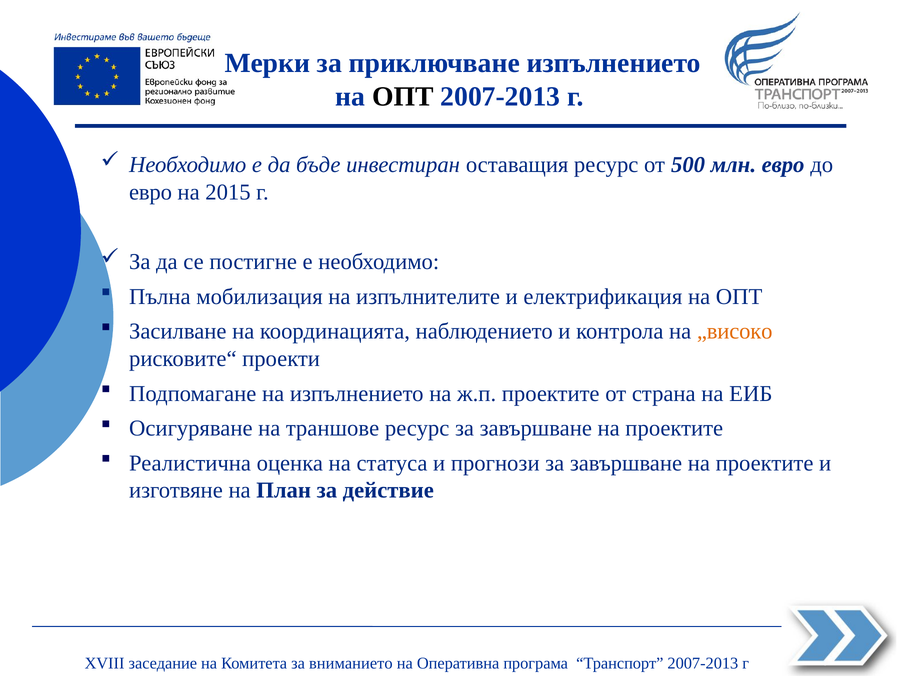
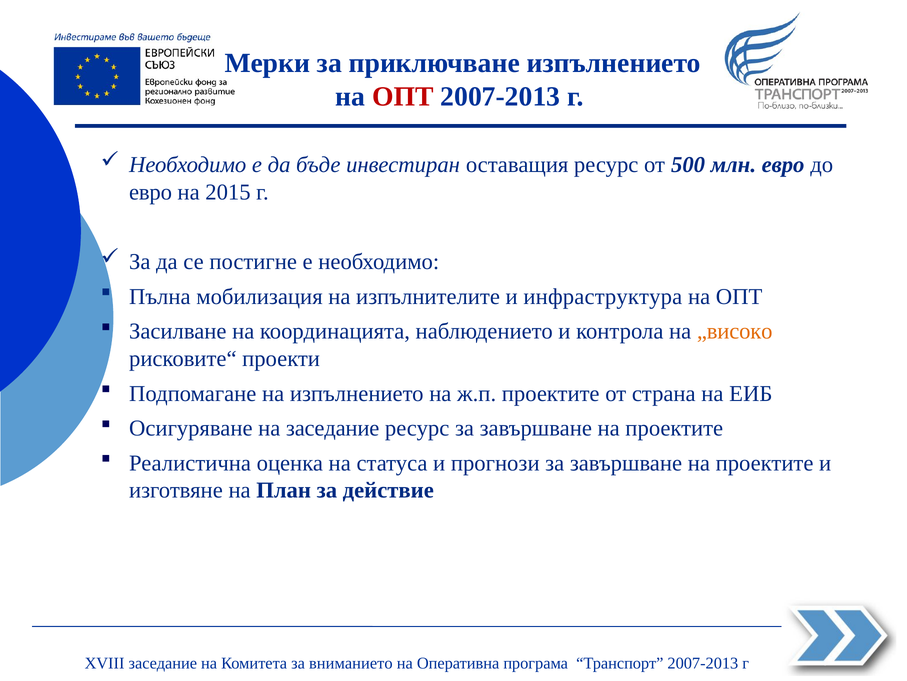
ОПТ colour: black -> red (403, 96)
електрификация: електрификация -> инфраструктура (603, 296)
на траншове: траншове -> заседание (333, 428)
